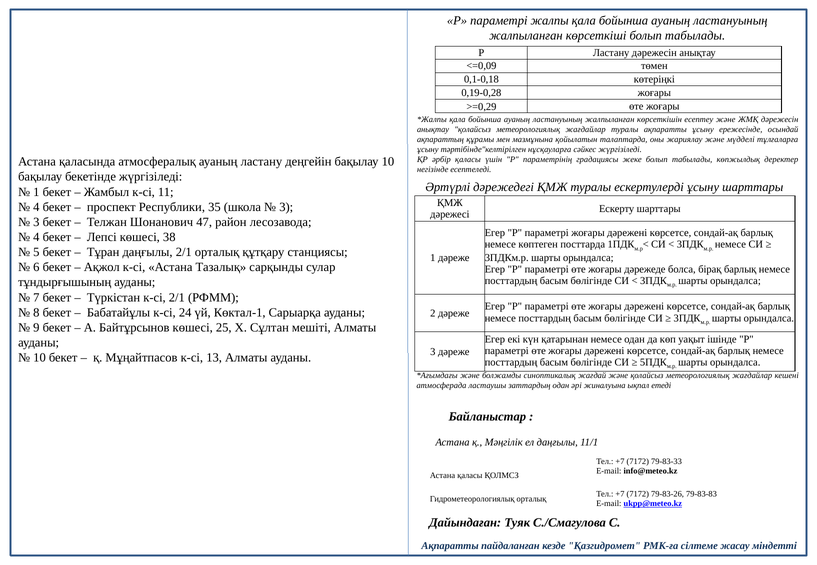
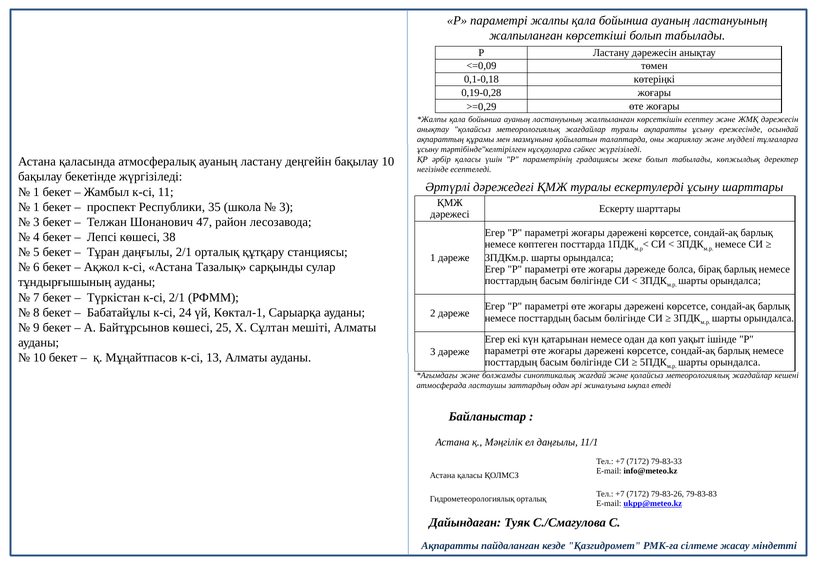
4: 4 -> 1 (36, 207)
